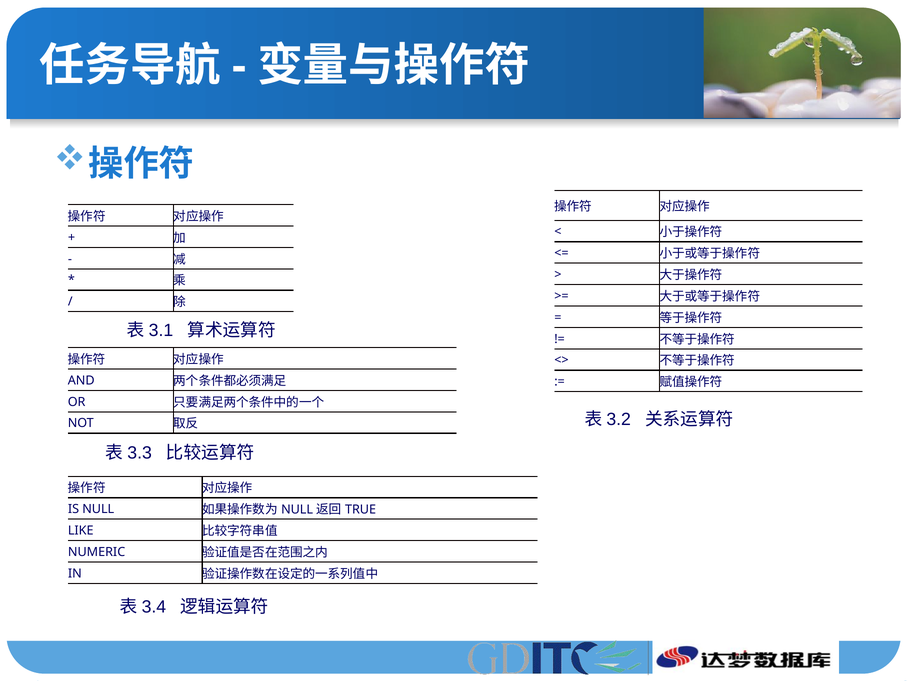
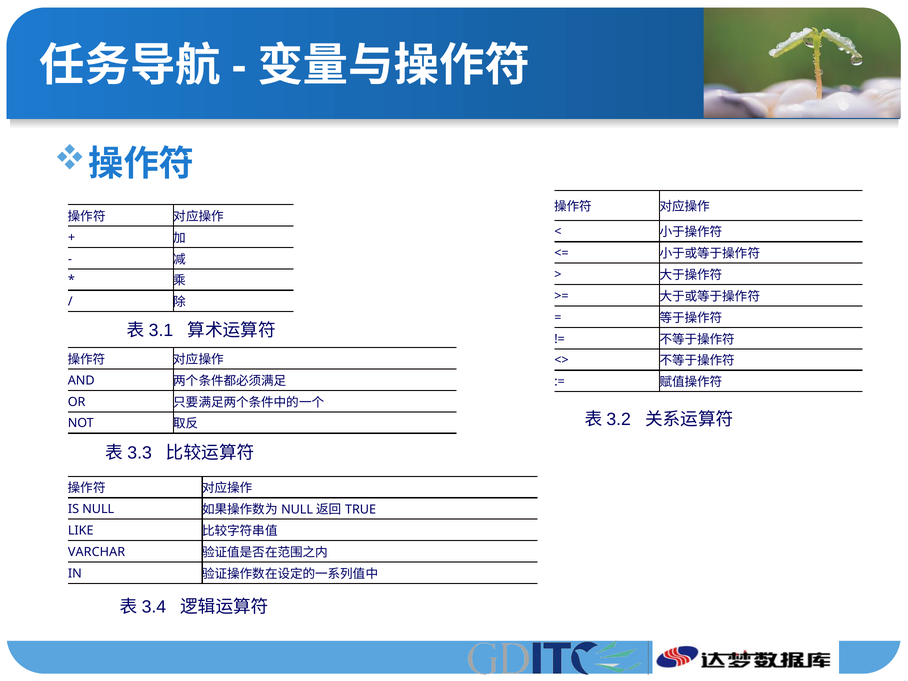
NUMERIC: NUMERIC -> VARCHAR (97, 552)
